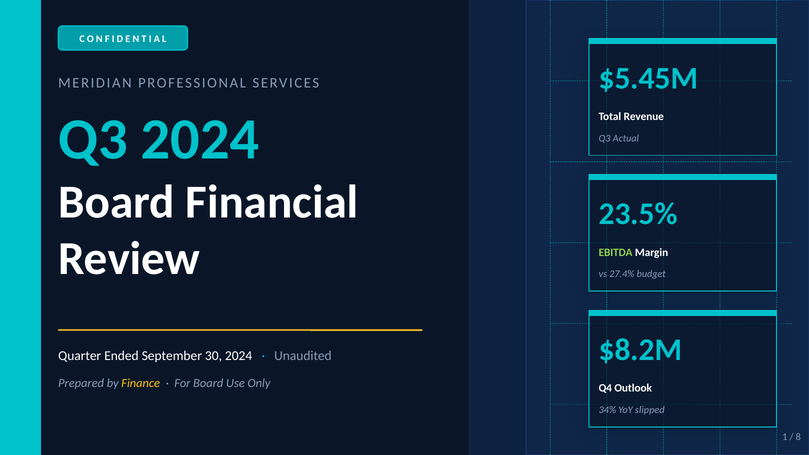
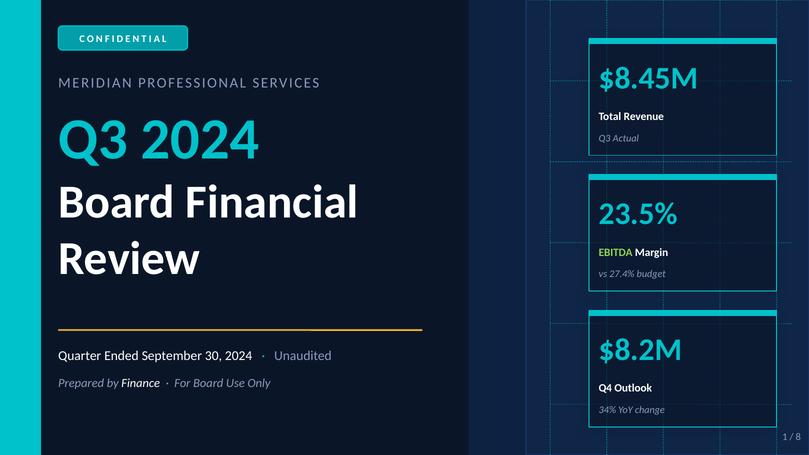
$5.45M: $5.45M -> $8.45M (648, 78)
Finance colour: yellow -> white (141, 383)
slipped: slipped -> change (650, 410)
